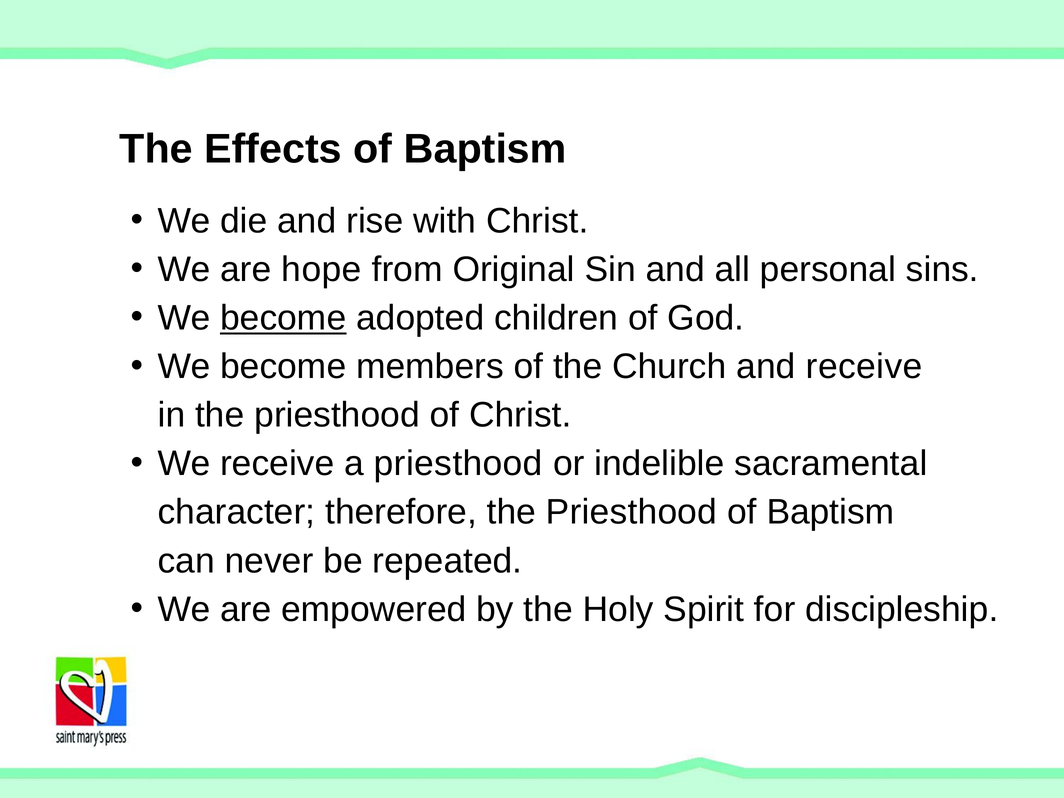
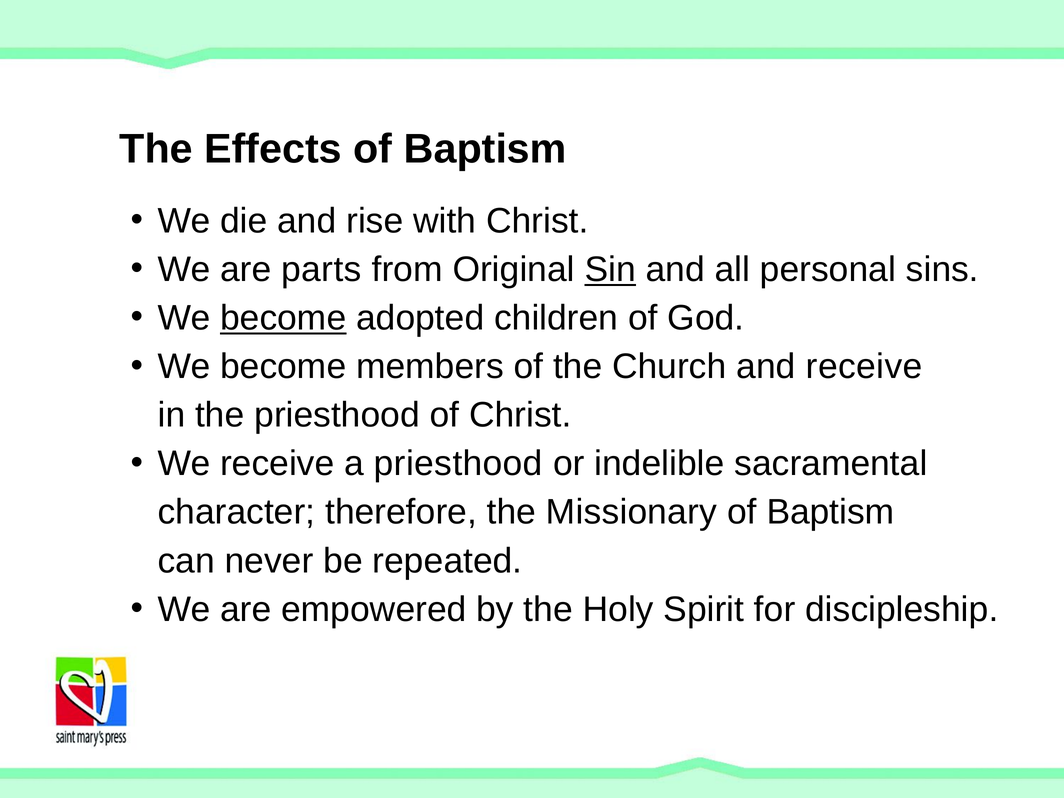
hope: hope -> parts (321, 270)
Sin underline: none -> present (610, 270)
therefore the Priesthood: Priesthood -> Missionary (631, 512)
